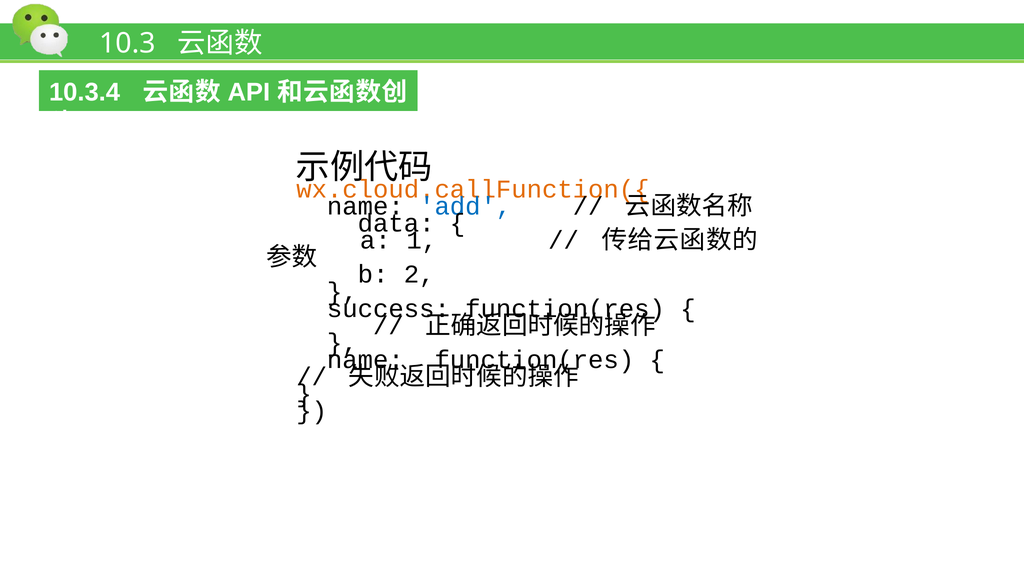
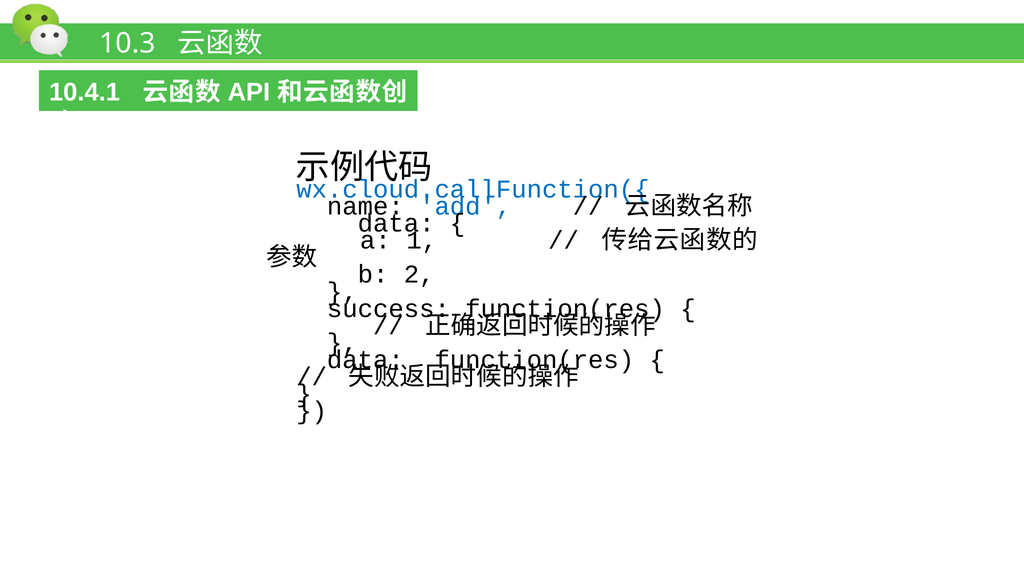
10.3.4: 10.3.4 -> 10.4.1 (85, 92)
wx.cloud.callFunction({ colour: orange -> blue (473, 189)
name: name -> data (365, 360)
